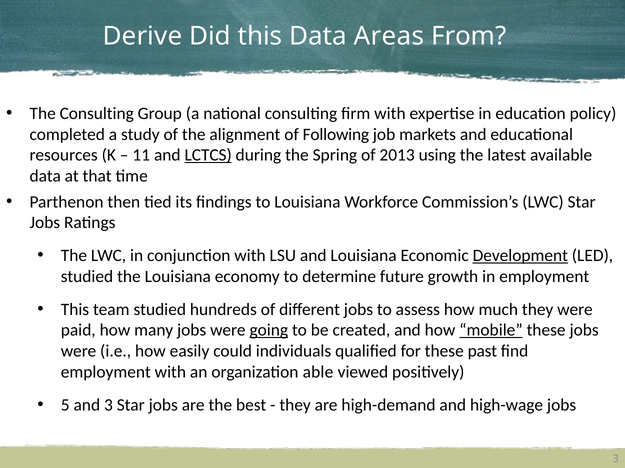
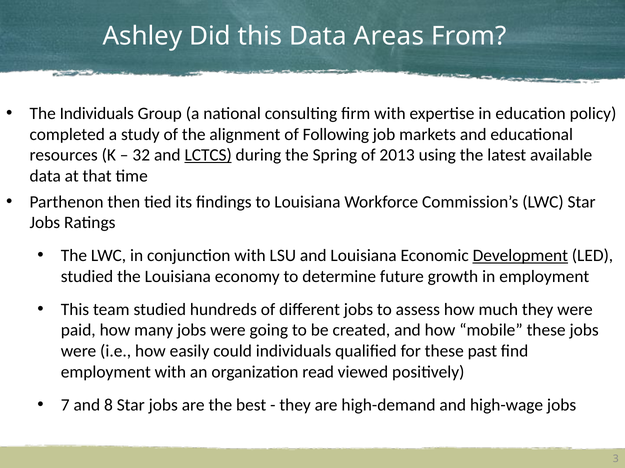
Derive: Derive -> Ashley (143, 36)
The Consulting: Consulting -> Individuals (97, 114)
11: 11 -> 32 (141, 155)
going underline: present -> none (269, 331)
mobile underline: present -> none (491, 331)
able: able -> read (318, 372)
5: 5 -> 7 (65, 405)
and 3: 3 -> 8 (108, 405)
